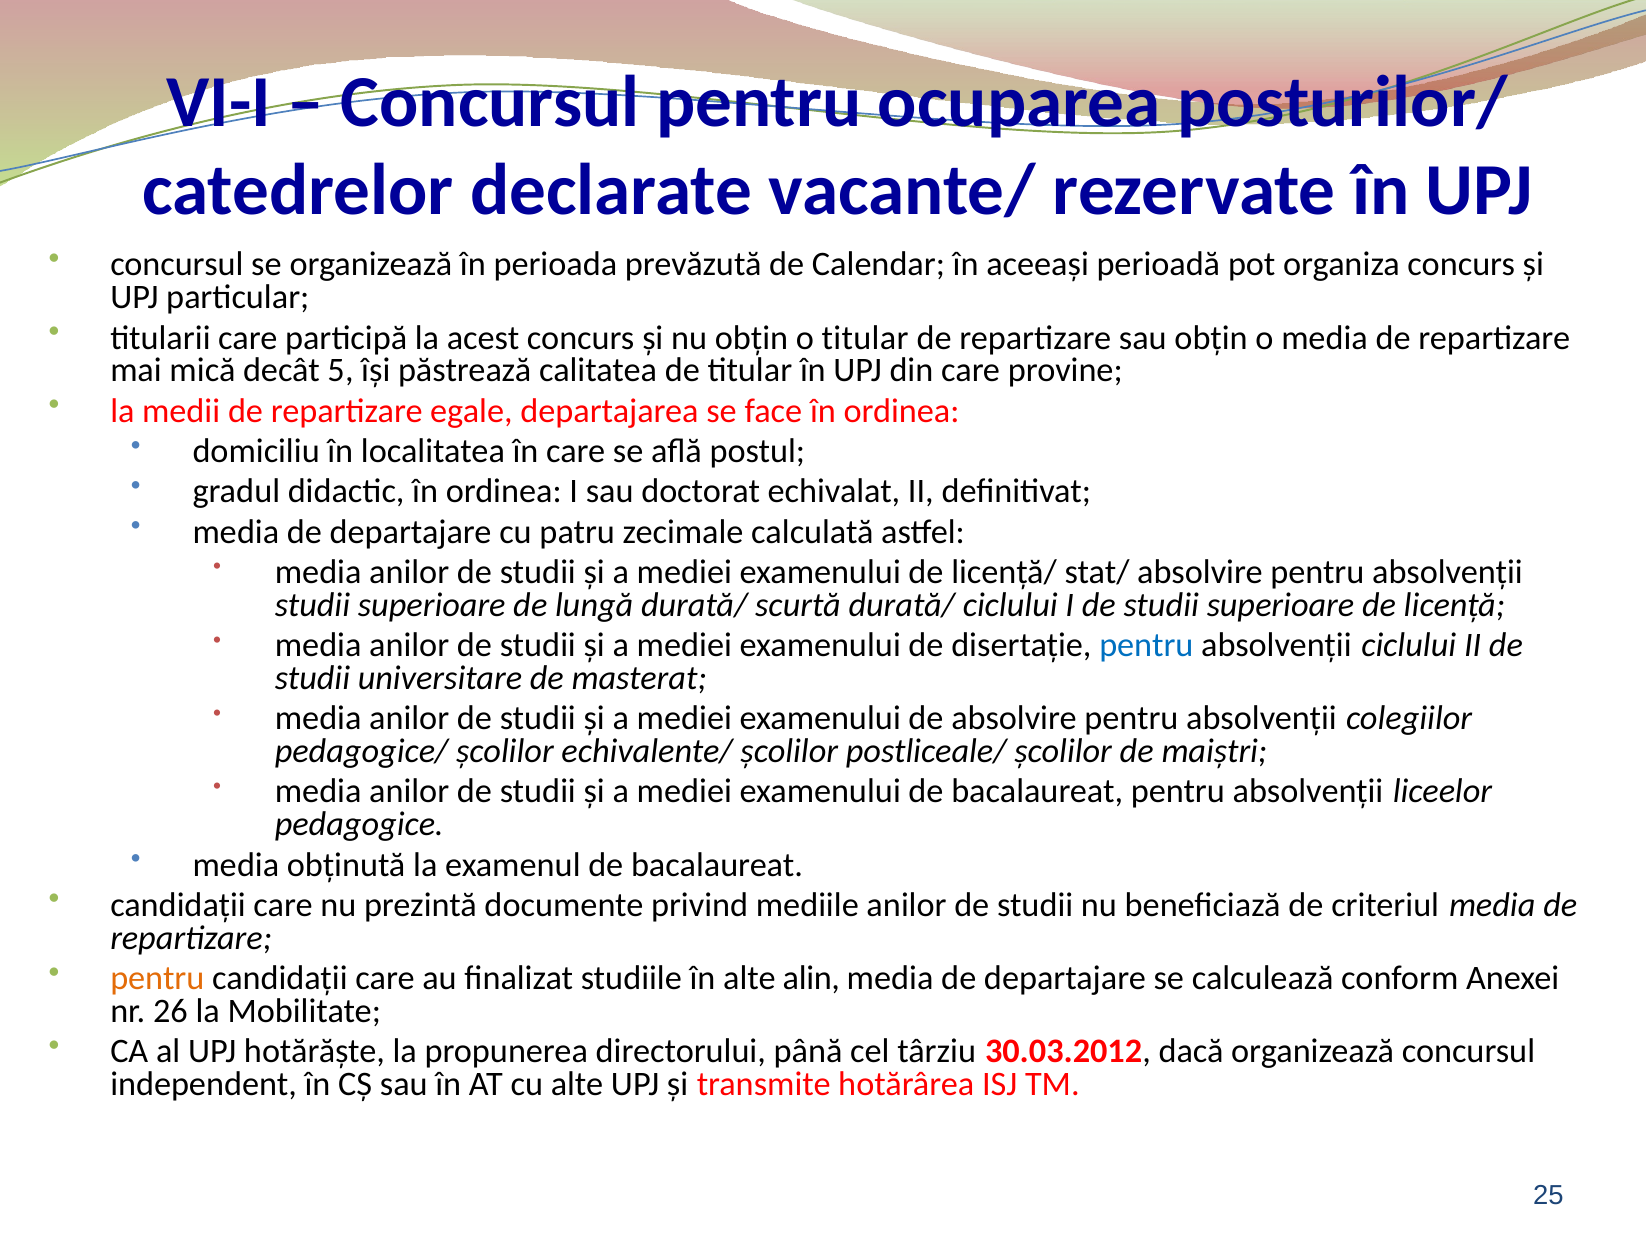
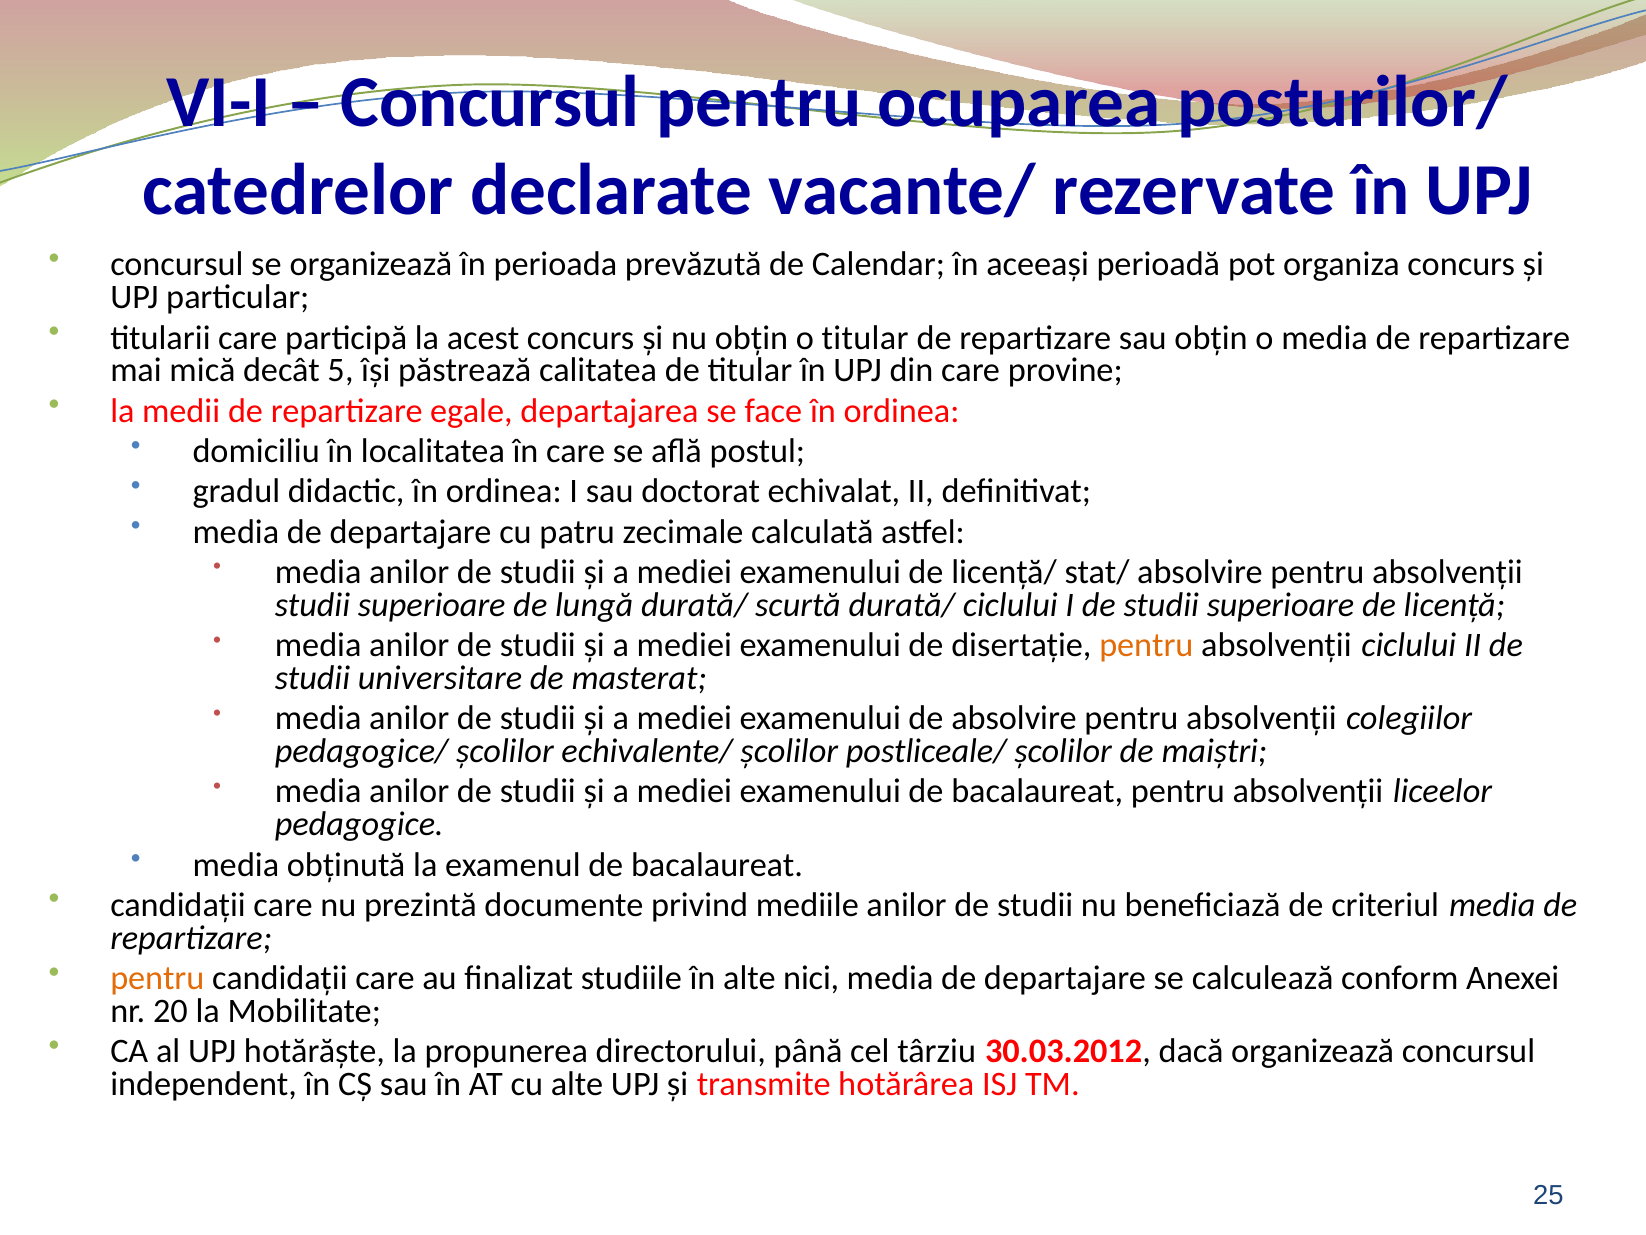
pentru colour: blue -> orange (1146, 645)
alin: alin -> nici (811, 978)
26: 26 -> 20 (170, 1011)
